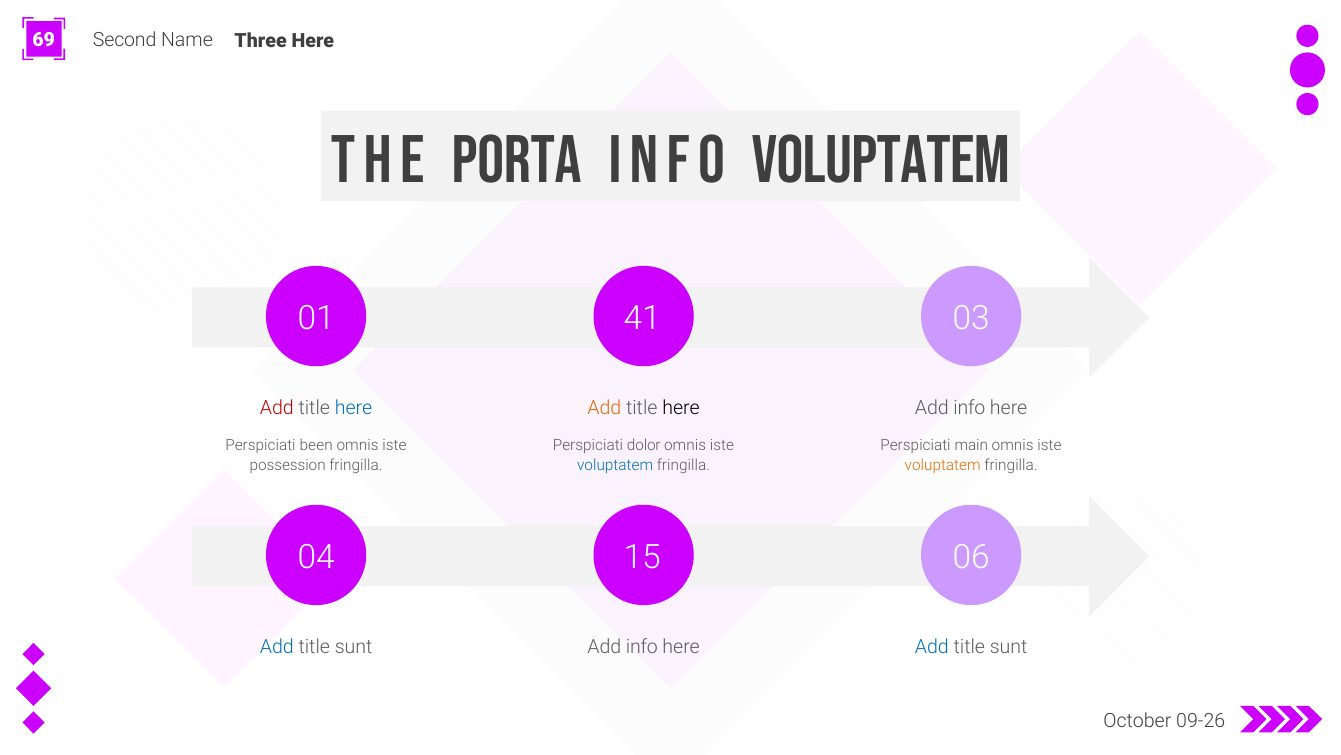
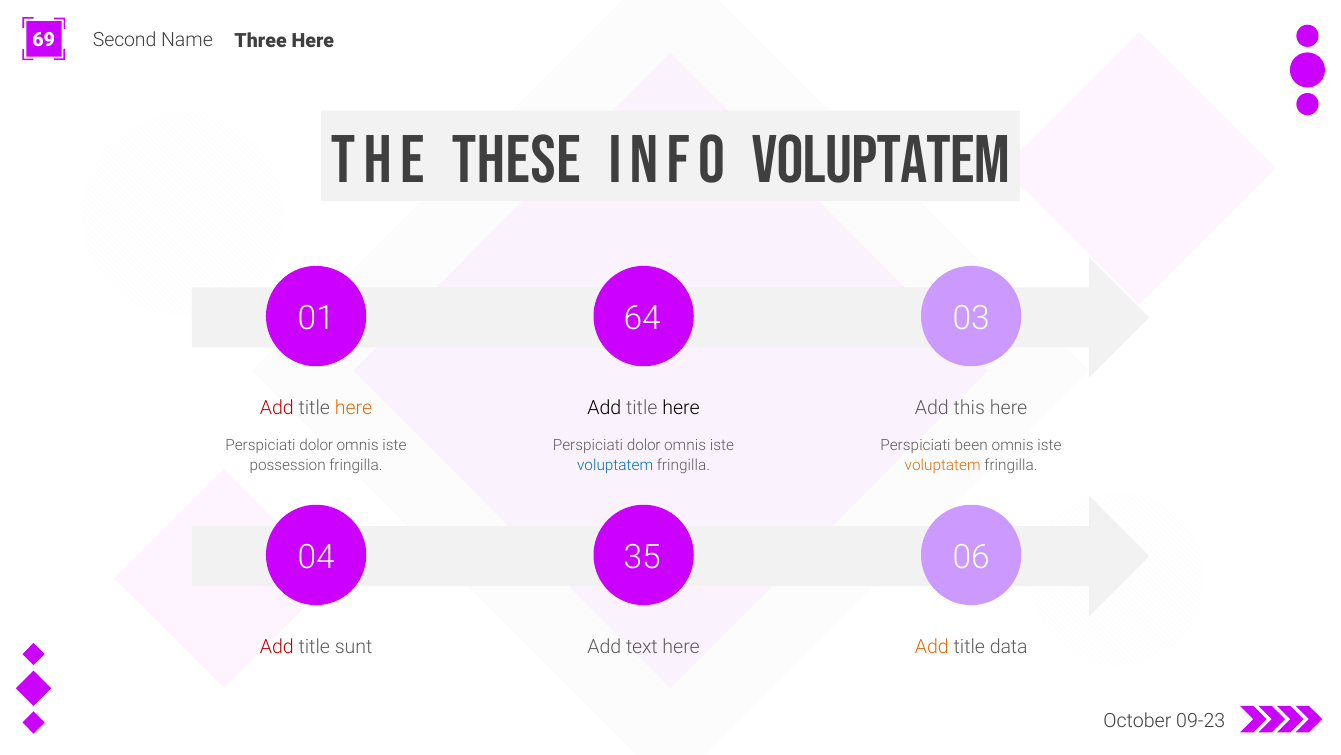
porta: porta -> these (516, 160)
41: 41 -> 64 (642, 318)
here colour: blue -> orange (354, 408)
Add colour: orange -> black (604, 408)
info: info -> this (969, 408)
been: been -> dolor (316, 445)
main: main -> been (971, 445)
15: 15 -> 35 (642, 557)
Add colour: blue -> red (277, 646)
info: info -> text (642, 646)
Add colour: blue -> orange (932, 646)
sunt: sunt -> data (1009, 646)
09-26: 09-26 -> 09-23 (1201, 720)
